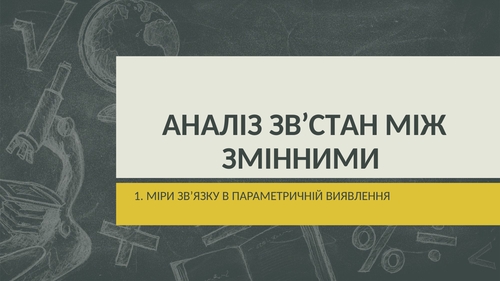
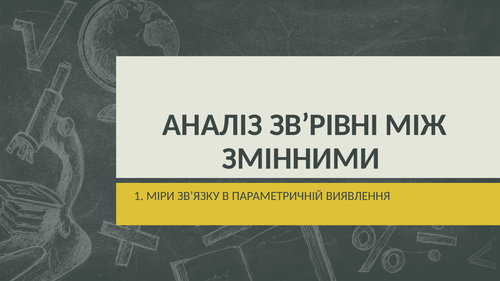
ЗВ’СТАН: ЗВ’СТАН -> ЗВ’РІВНІ (324, 125)
